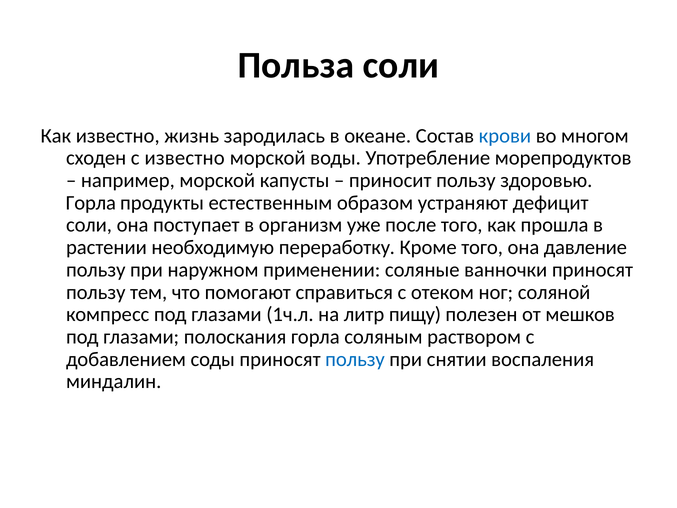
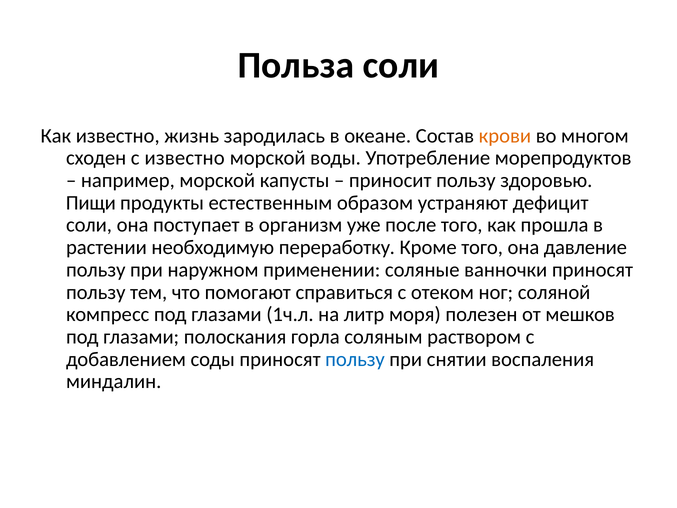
крови colour: blue -> orange (505, 136)
Горла: Горла -> Пищи (91, 203)
пищу: пищу -> моря (415, 314)
